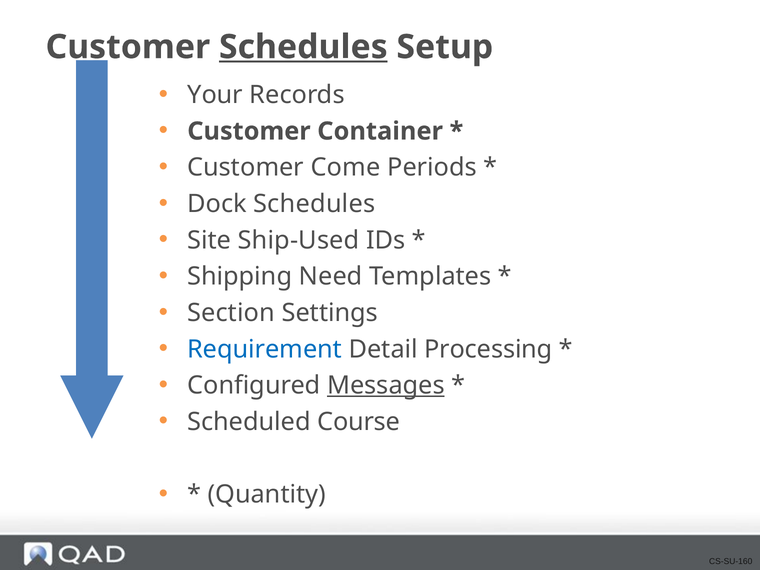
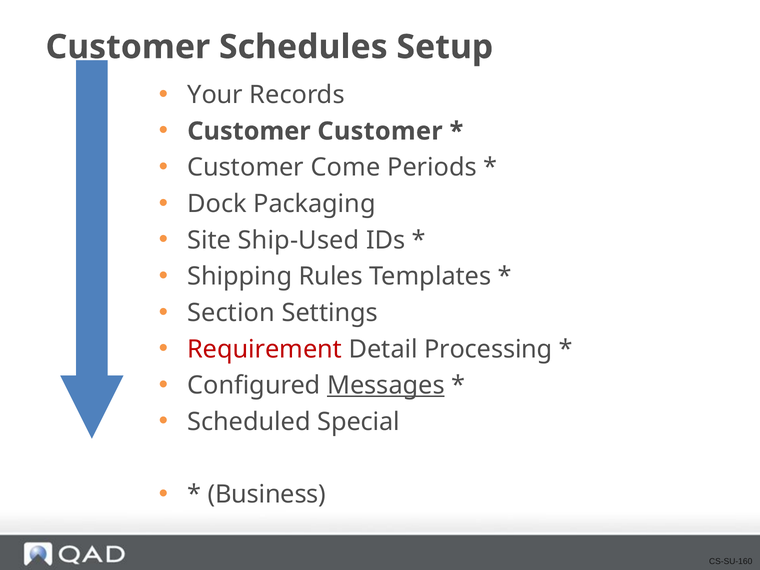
Schedules underline: present -> none (303, 47)
Customer Container: Container -> Customer (380, 131)
Dock Schedules: Schedules -> Packaging (314, 204)
Need: Need -> Rules (331, 277)
Requirement colour: blue -> red (265, 349)
Course: Course -> Special (359, 422)
Quantity: Quantity -> Business (267, 494)
